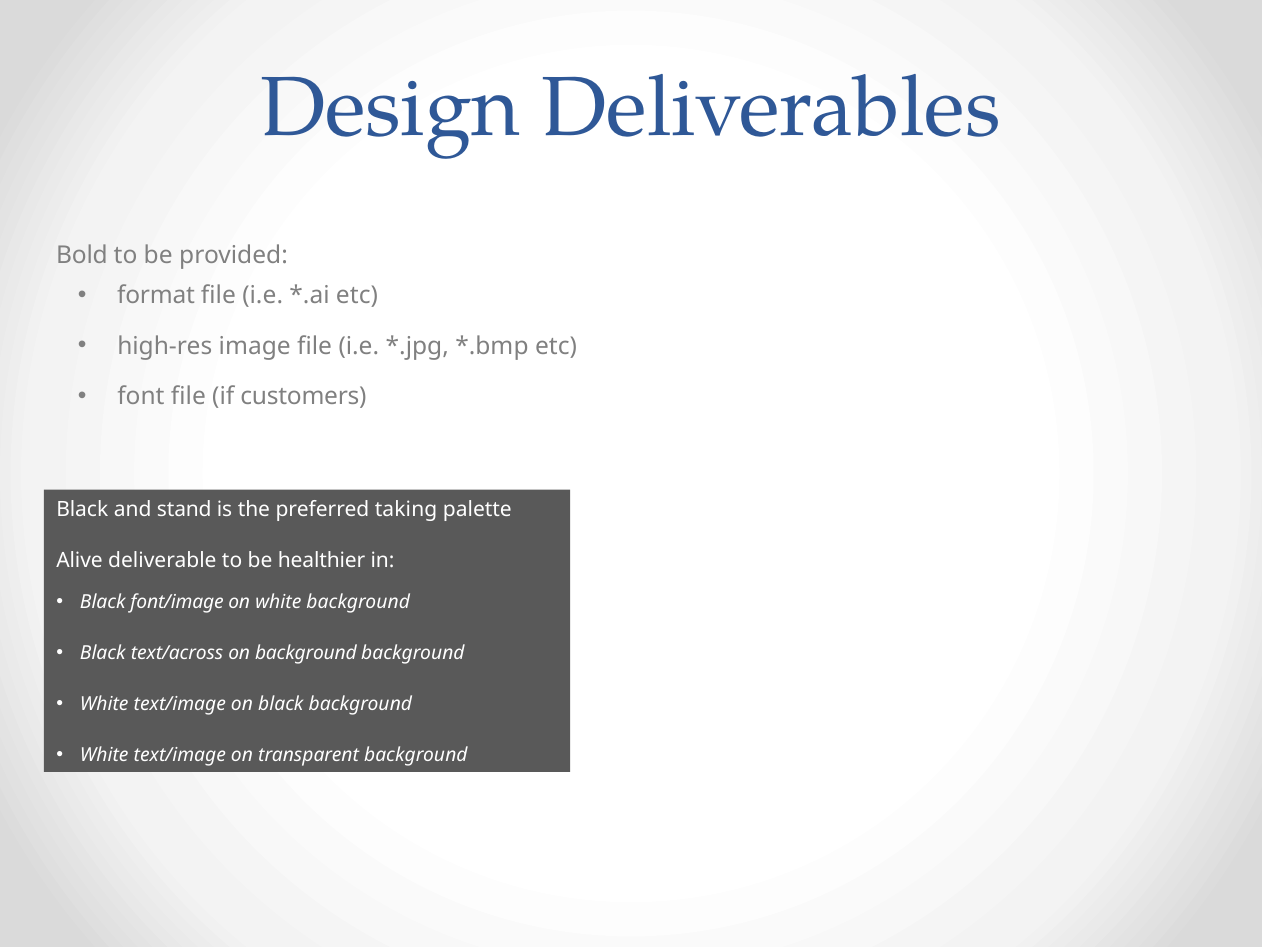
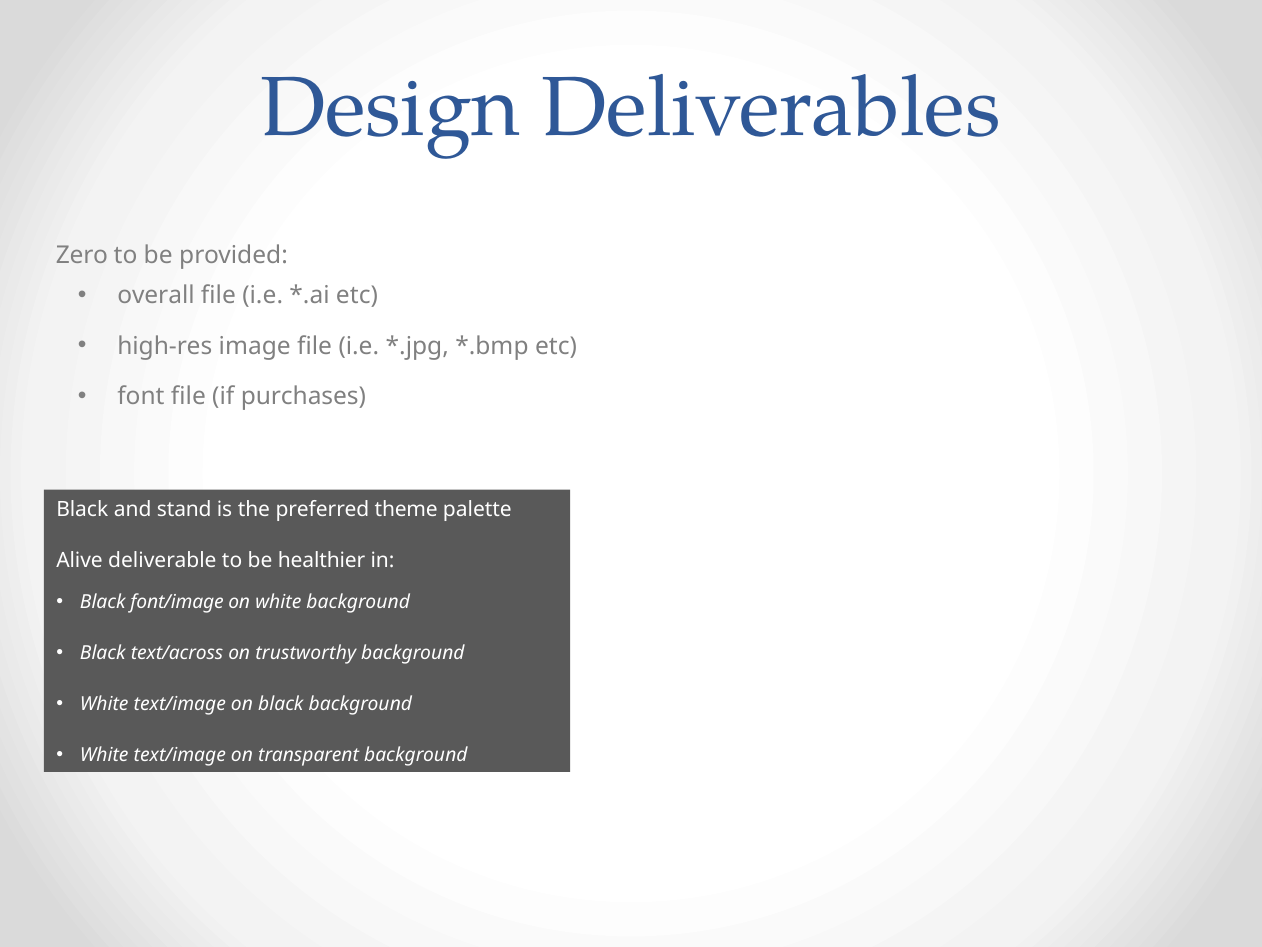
Bold: Bold -> Zero (82, 255)
format: format -> overall (156, 295)
customers: customers -> purchases (303, 396)
taking: taking -> theme (406, 510)
on background: background -> trustworthy (306, 653)
